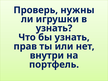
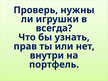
узнать: узнать -> всегда (54, 28)
